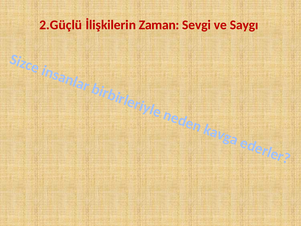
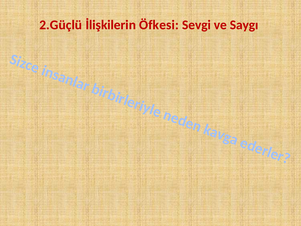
Zaman: Zaman -> Öfkesi (159, 25)
